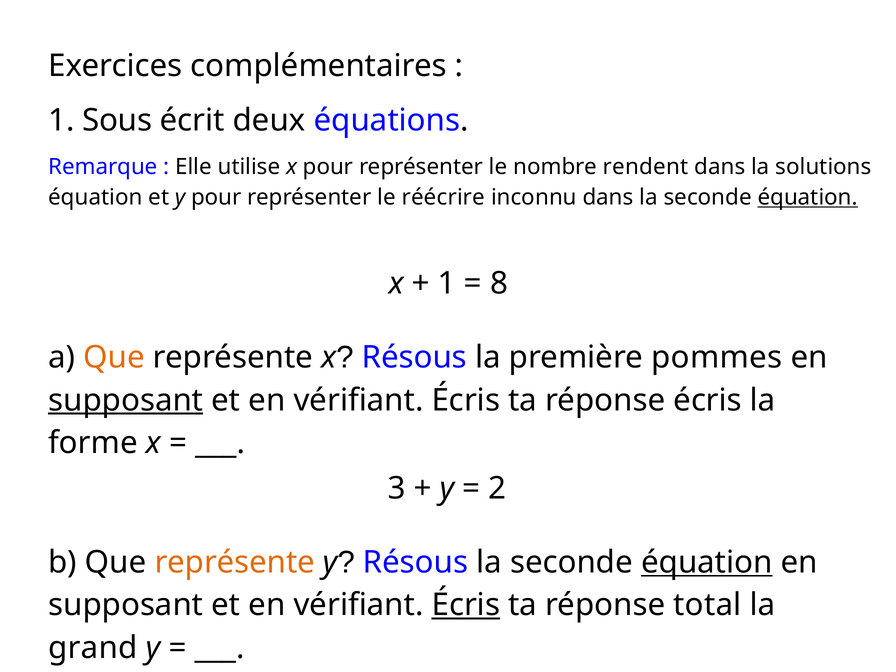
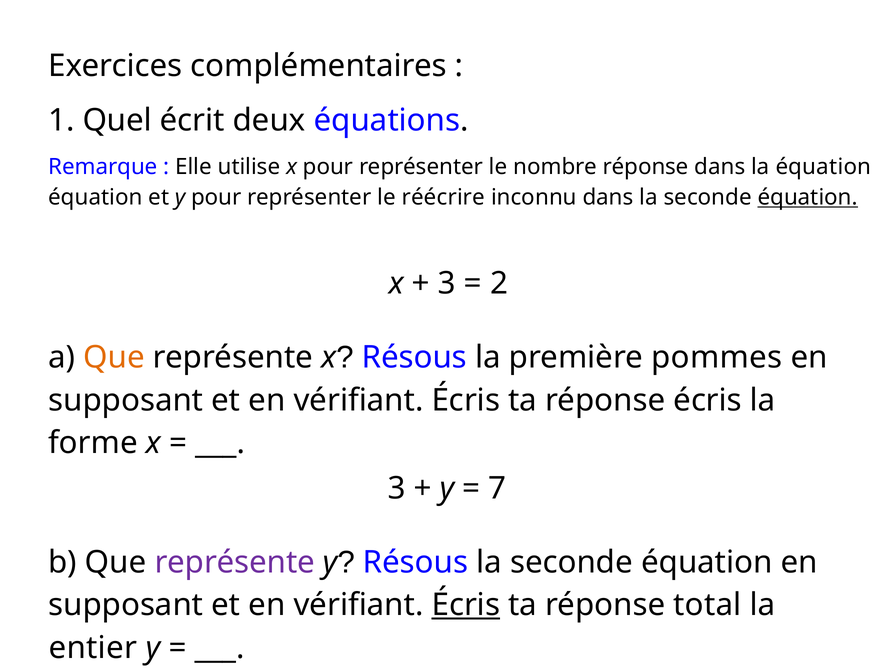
Sous: Sous -> Quel (117, 120)
nombre rendent: rendent -> réponse (646, 167)
la solutions: solutions -> équation (823, 167)
1: 1 -> 3 (447, 283)
8: 8 -> 2 (499, 283)
supposant underline: present -> none (126, 400)
2: 2 -> 7 (497, 488)
représente colour: orange -> purple (235, 562)
équation underline: present -> none (707, 562)
grand: grand -> entier (93, 648)
